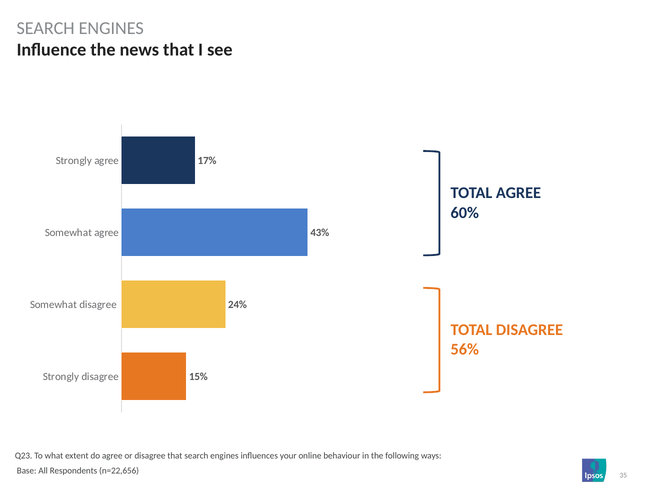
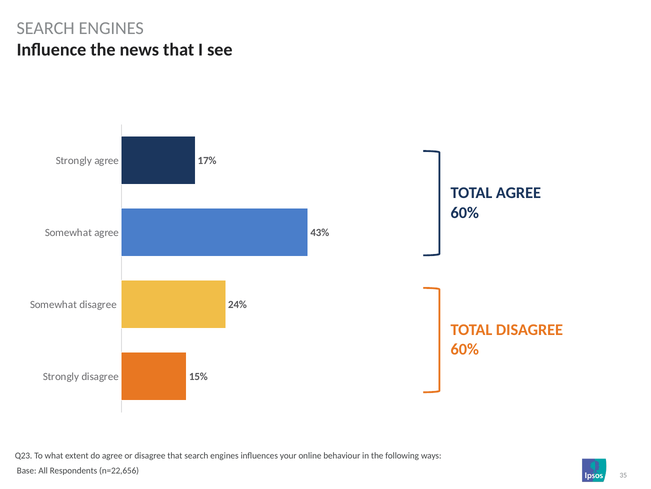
56%: 56% -> 60% (465, 349)
